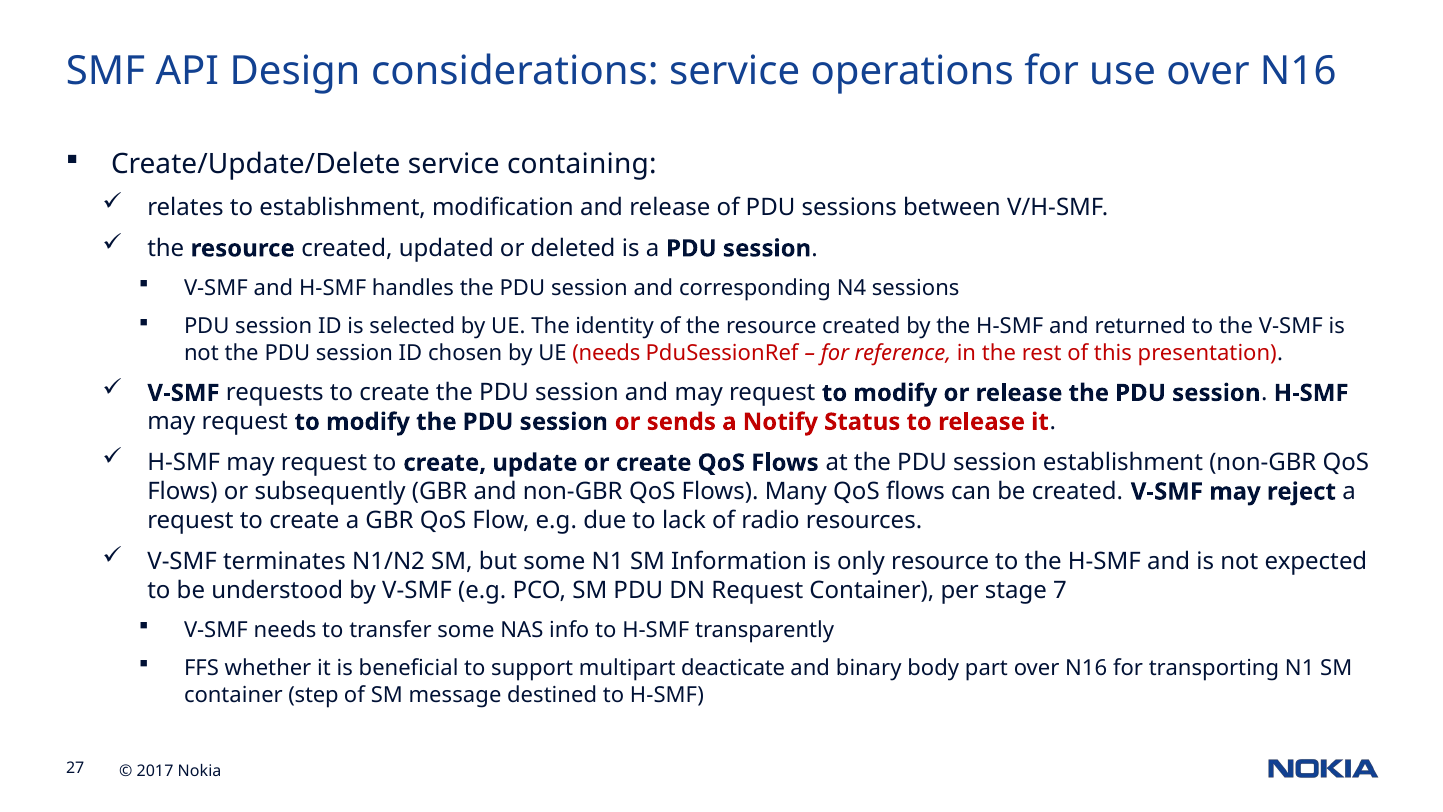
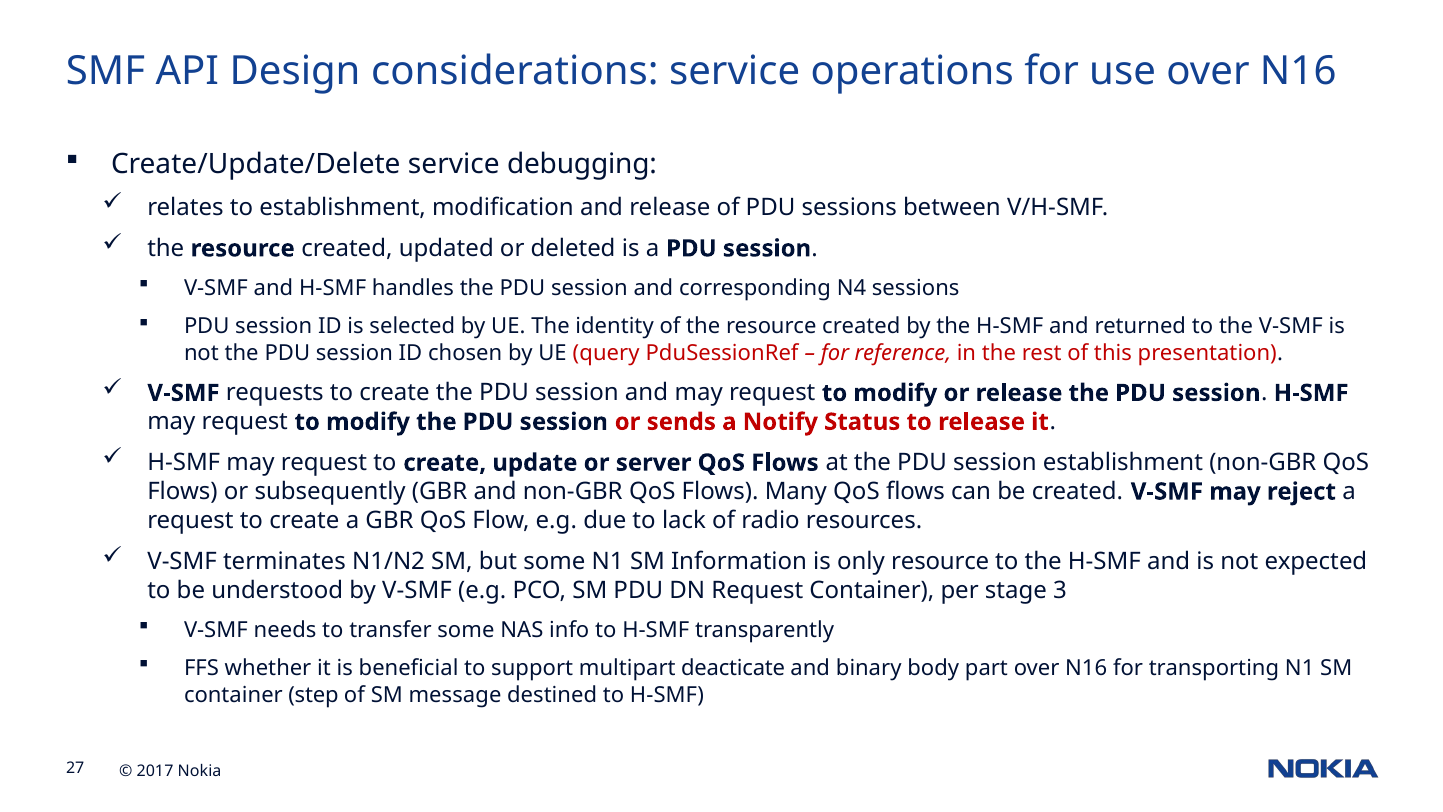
containing: containing -> debugging (582, 165)
UE needs: needs -> query (606, 353)
or create: create -> server (654, 463)
7: 7 -> 3 (1060, 590)
